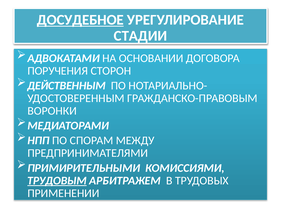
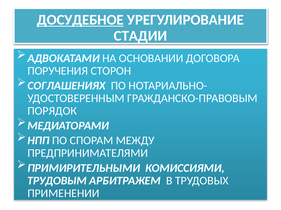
ДЕЙСТВЕННЫМ: ДЕЙСТВЕННЫМ -> СОГЛАШЕНИЯХ (66, 86)
ВОРОНКИ: ВОРОНКИ -> ПОРЯДОК (52, 111)
ТРУДОВЫМ underline: present -> none (57, 181)
